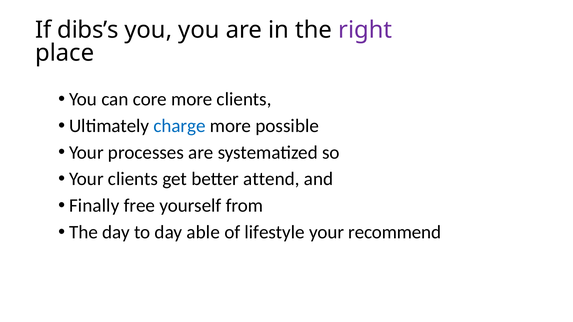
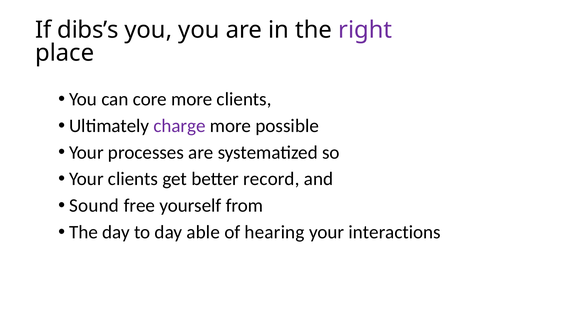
charge colour: blue -> purple (180, 126)
attend: attend -> record (271, 179)
Finally: Finally -> Sound (94, 206)
lifestyle: lifestyle -> hearing (275, 232)
recommend: recommend -> interactions (395, 232)
